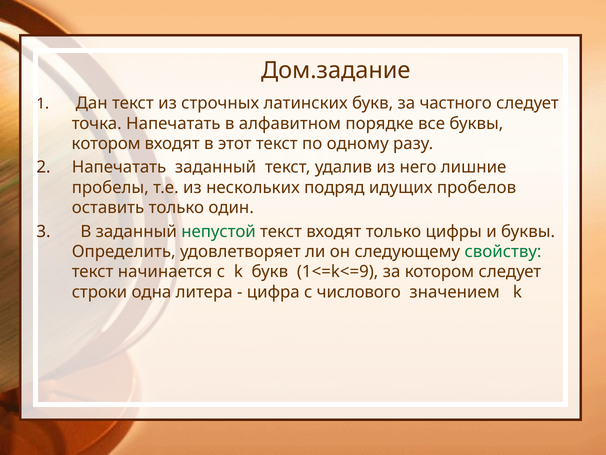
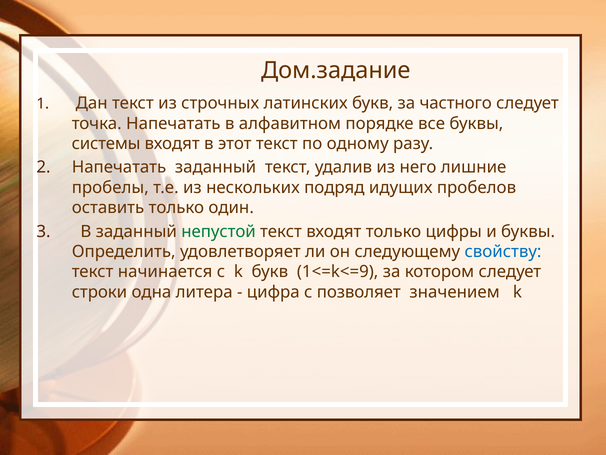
котором: котором -> системы (106, 144)
свойству colour: green -> blue (503, 251)
числового: числового -> позволяет (359, 292)
